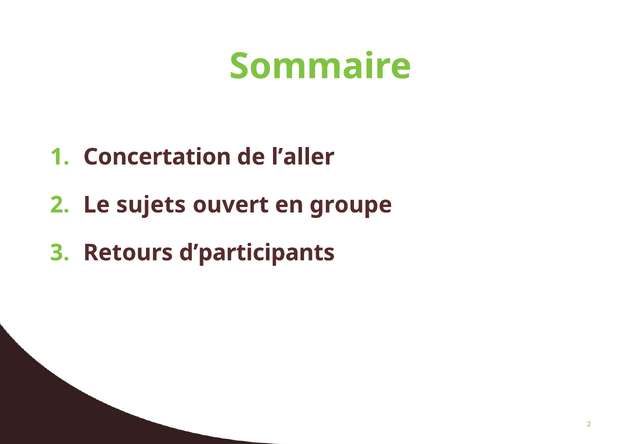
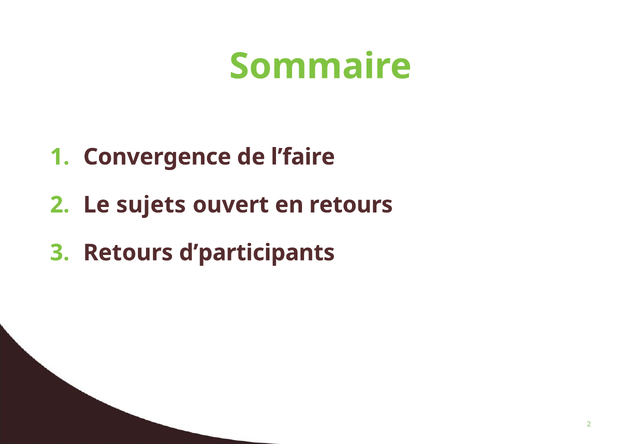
Concertation: Concertation -> Convergence (157, 157)
l’aller: l’aller -> l’faire (303, 157)
en groupe: groupe -> retours (351, 205)
